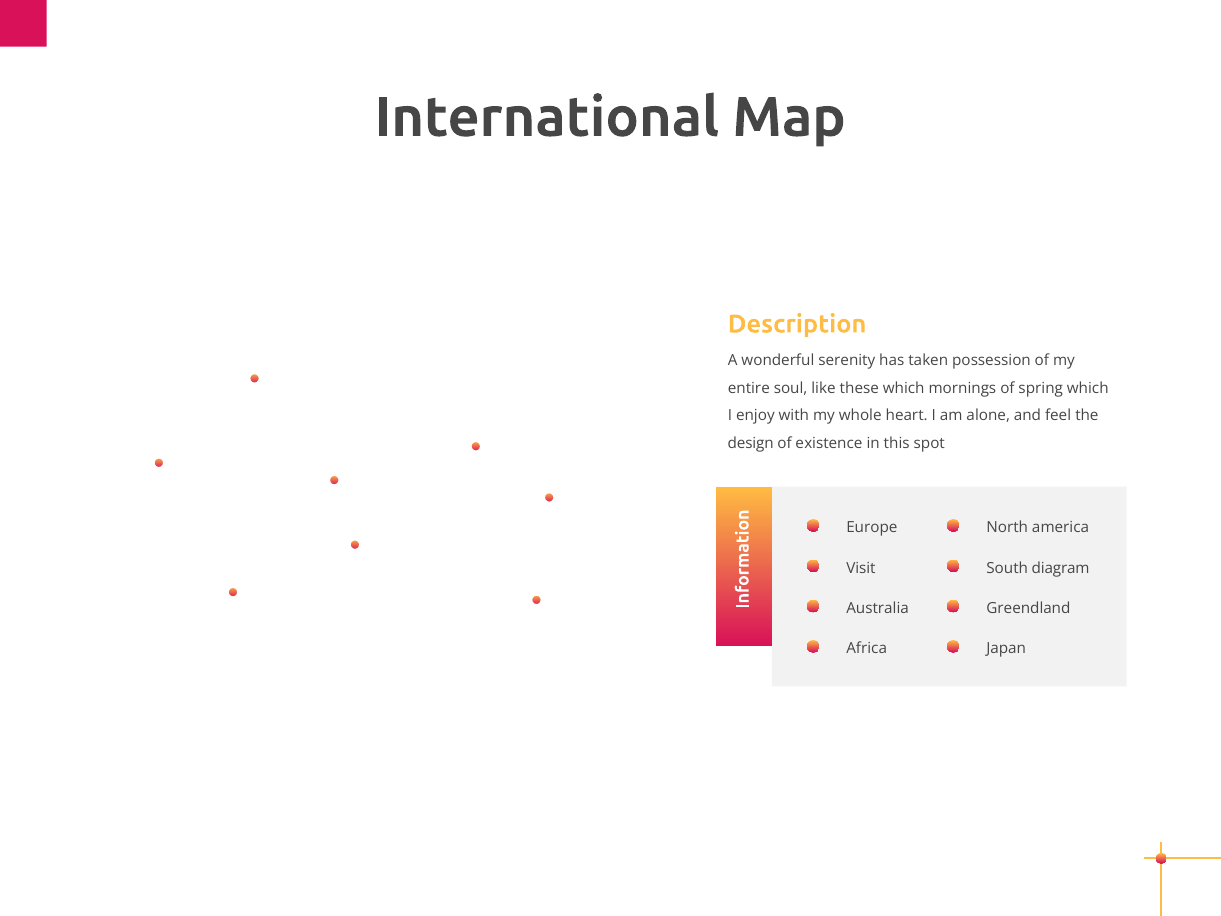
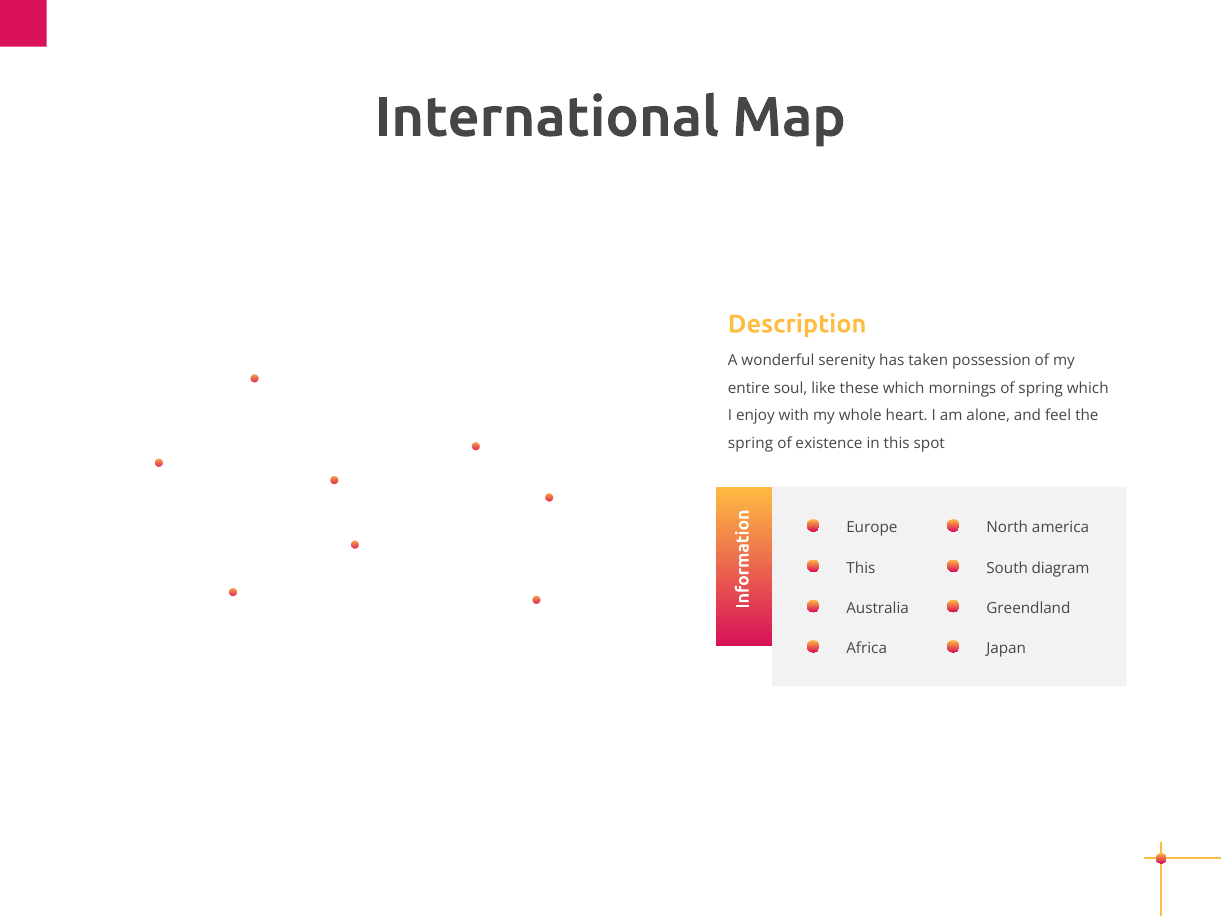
design: design -> spring (751, 443)
Visit: Visit -> This (861, 568)
